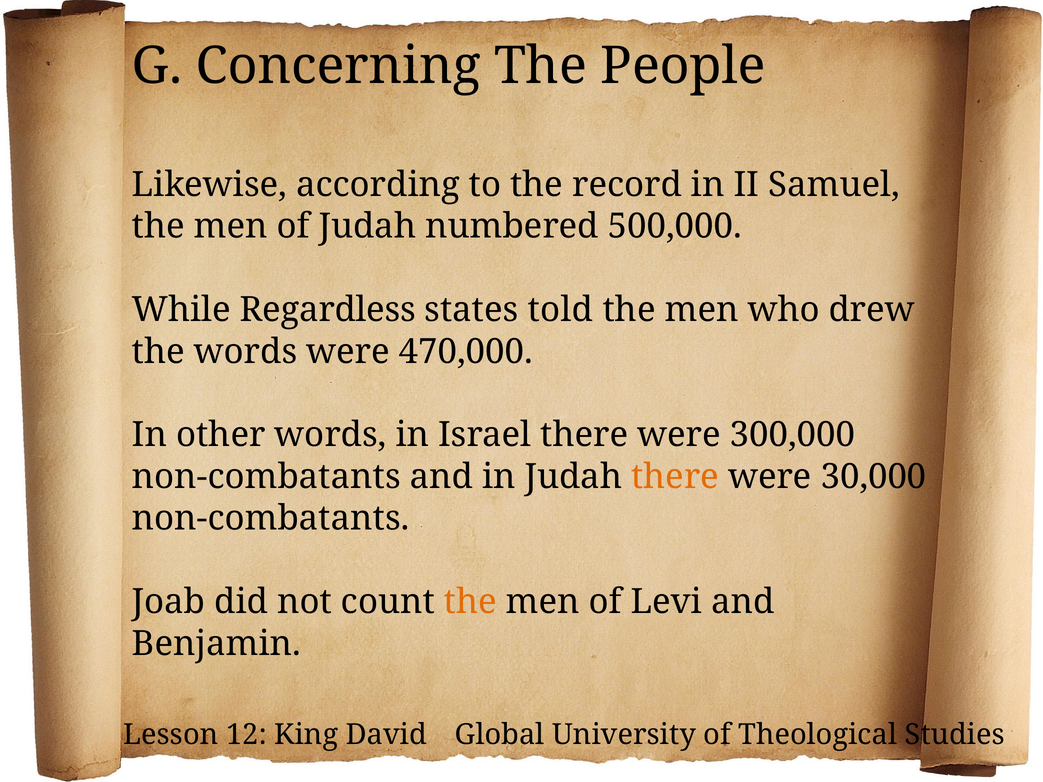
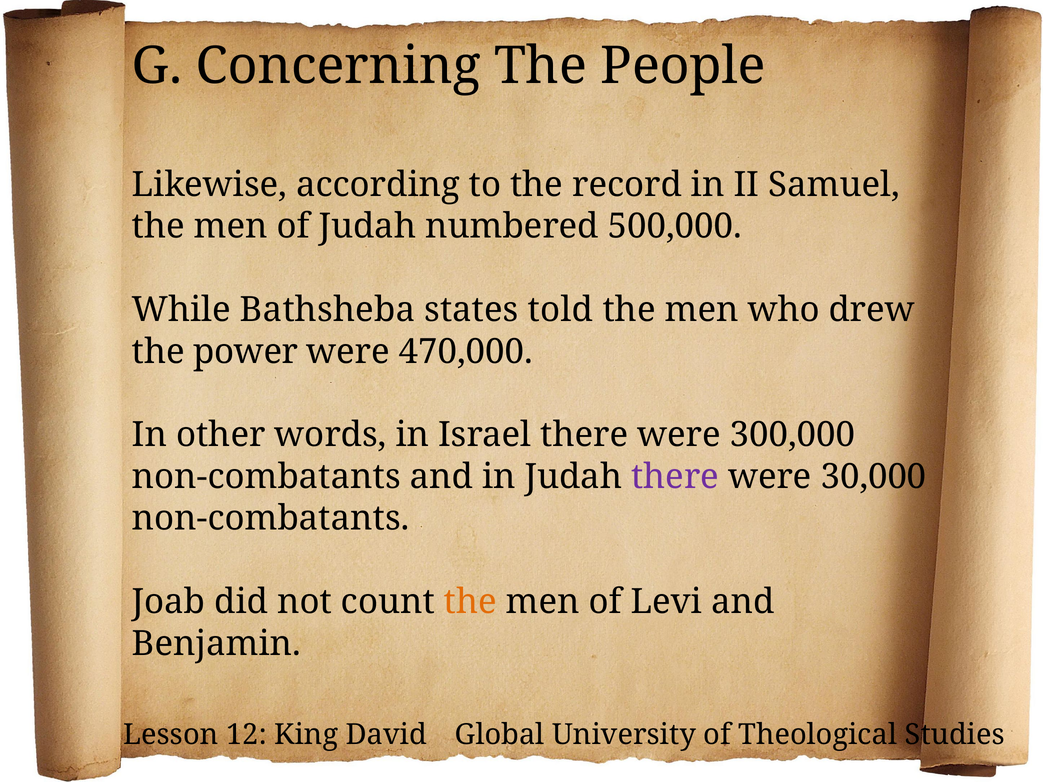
Regardless: Regardless -> Bathsheba (328, 310)
the words: words -> power (246, 352)
there colour: orange -> purple (675, 477)
